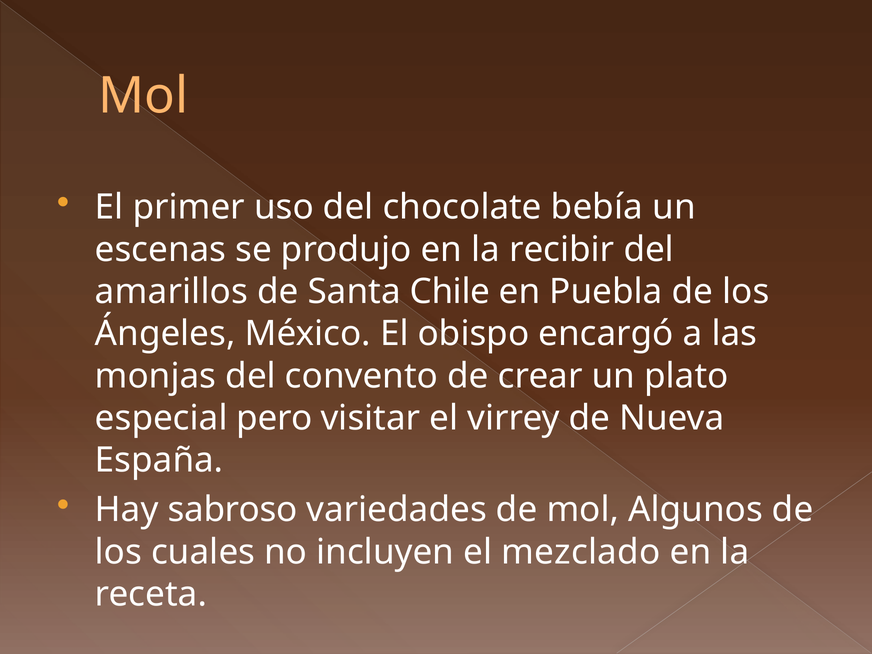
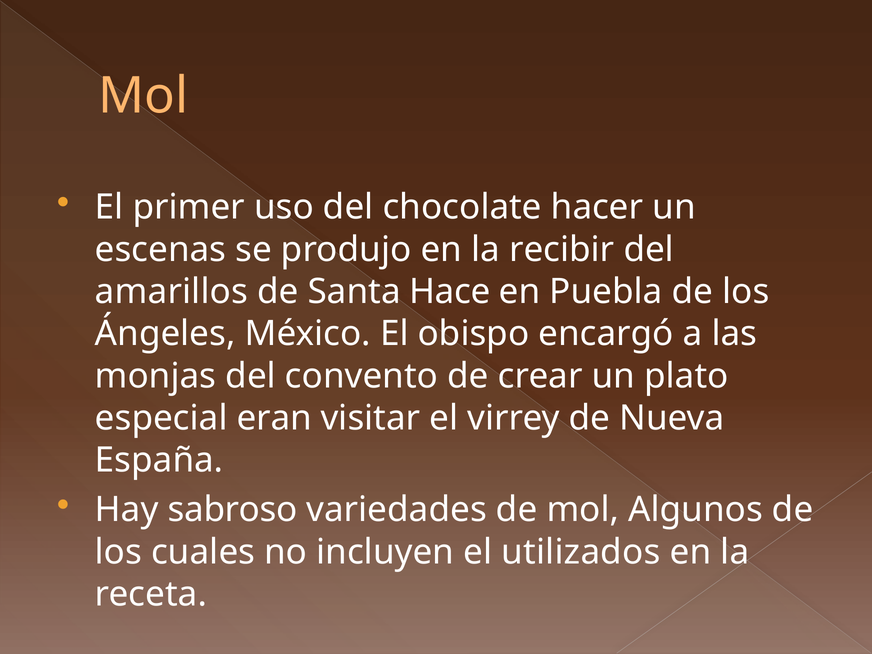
bebía: bebía -> hacer (597, 207)
Chile: Chile -> Hace (450, 292)
pero: pero -> eran (274, 418)
mezclado: mezclado -> utilizados (581, 552)
